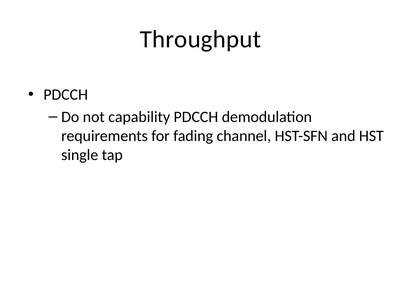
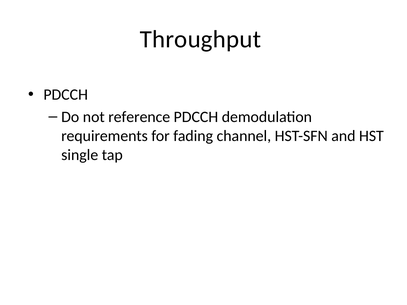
capability: capability -> reference (139, 117)
